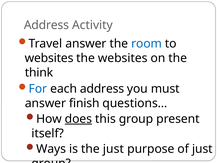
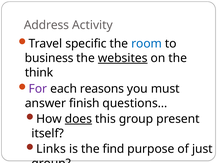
Travel answer: answer -> specific (86, 44)
websites: websites -> business (49, 58)
websites underline: none -> present (123, 58)
For colour: blue -> purple (38, 89)
each address: address -> reasons (102, 89)
Ways: Ways -> Links (51, 149)
the just: just -> find (114, 149)
